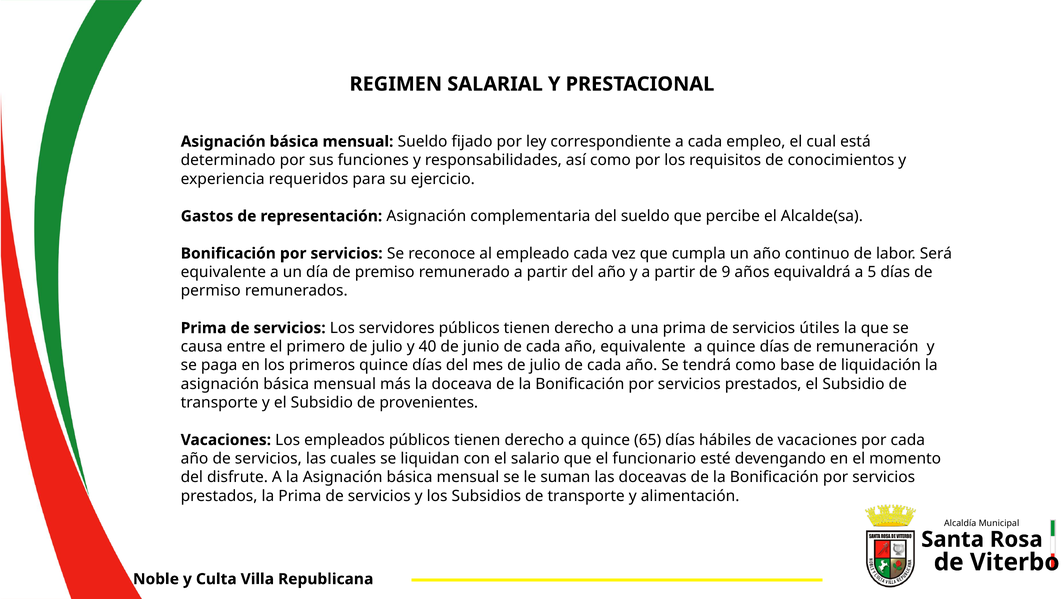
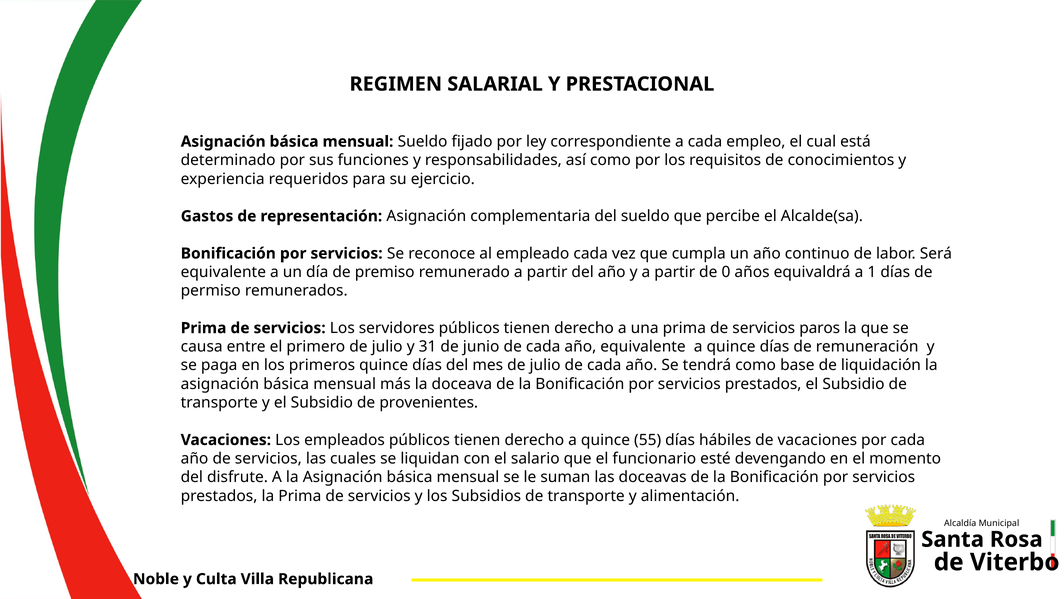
9: 9 -> 0 (726, 272)
5: 5 -> 1 (872, 272)
útiles: útiles -> paros (820, 328)
40: 40 -> 31 (428, 346)
65: 65 -> 55 (648, 440)
